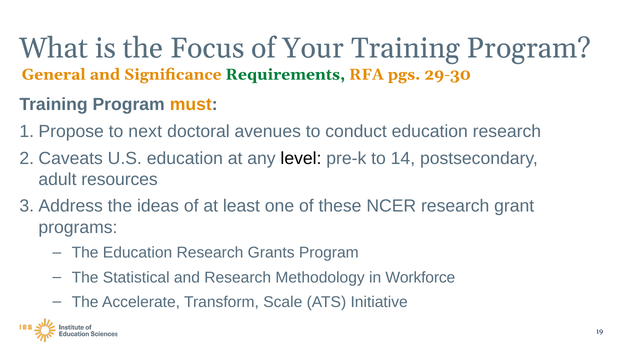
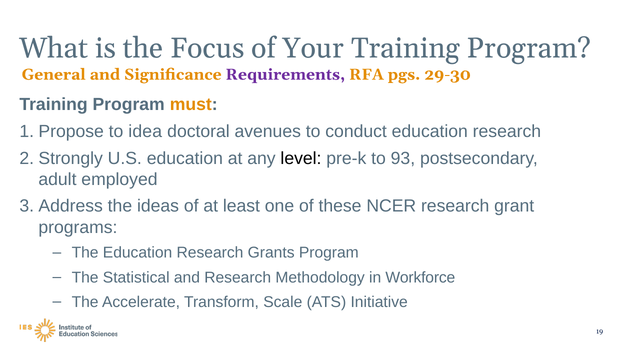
Requirements colour: green -> purple (285, 75)
next: next -> idea (145, 131)
Caveats: Caveats -> Strongly (71, 158)
14: 14 -> 93 (403, 158)
resources: resources -> employed (119, 180)
